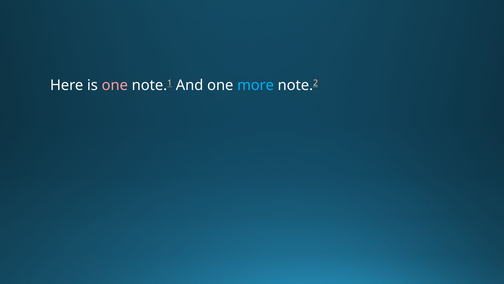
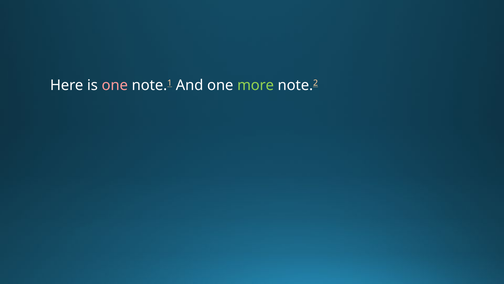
more colour: light blue -> light green (256, 85)
